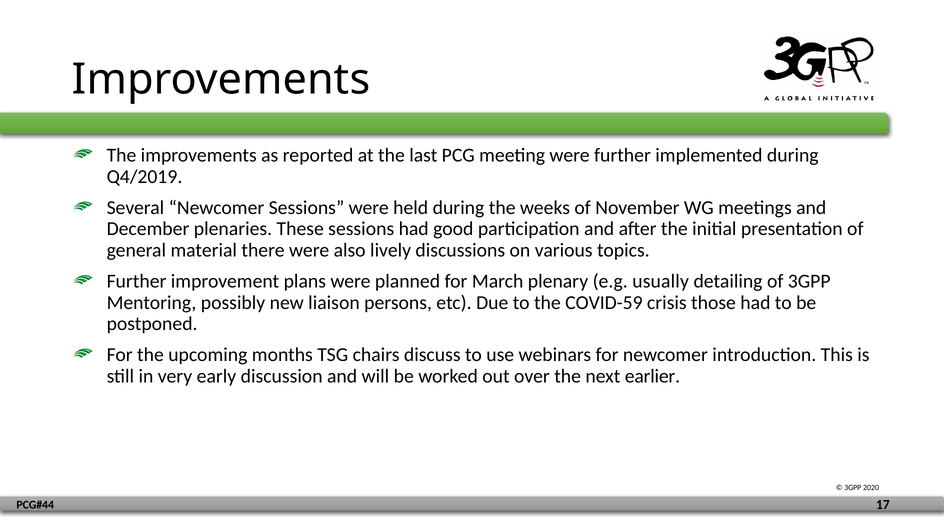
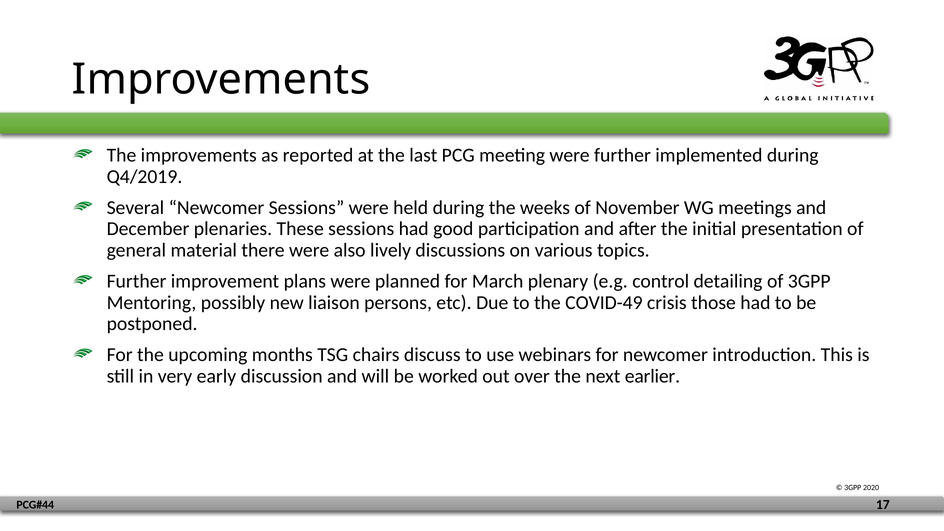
usually: usually -> control (661, 281)
COVID-59: COVID-59 -> COVID-49 (604, 303)
